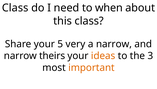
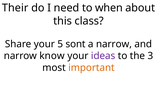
Class: Class -> Their (15, 8)
very: very -> sont (76, 44)
theirs: theirs -> know (52, 55)
ideas colour: orange -> purple (103, 55)
